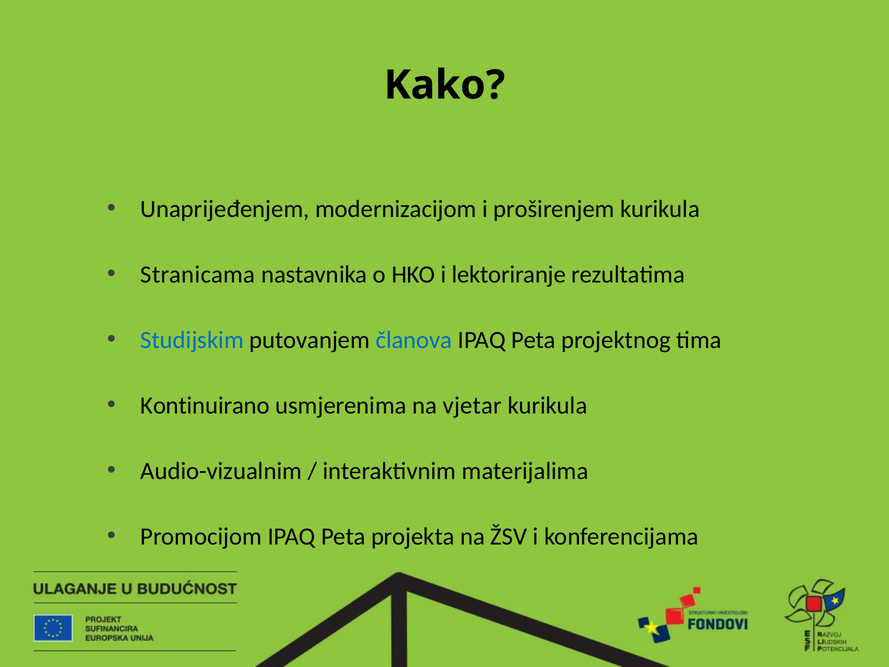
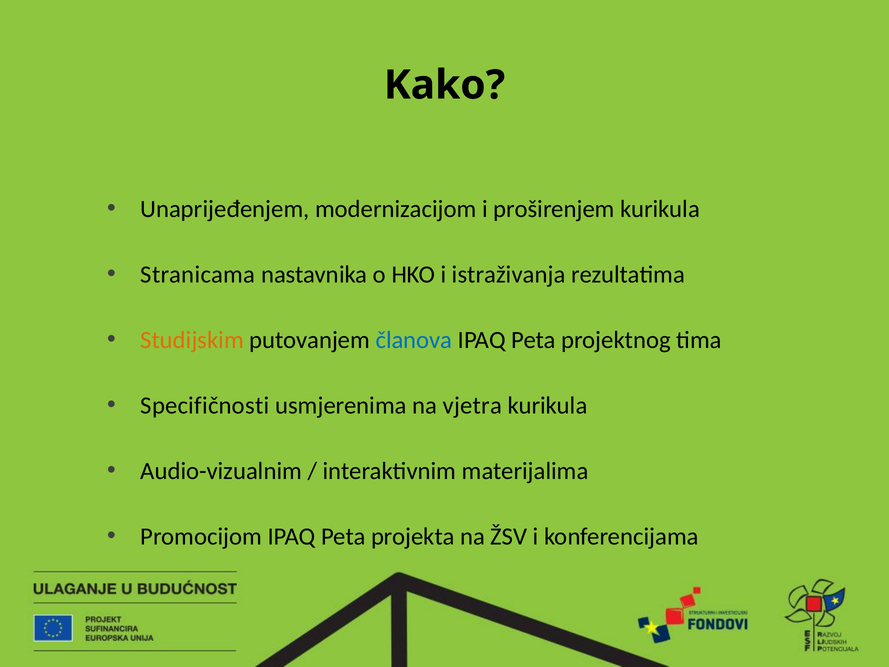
lektoriranje: lektoriranje -> istraživanja (509, 274)
Studijskim colour: blue -> orange (192, 340)
Kontinuirano: Kontinuirano -> Specifičnosti (205, 405)
vjetar: vjetar -> vjetra (472, 405)
